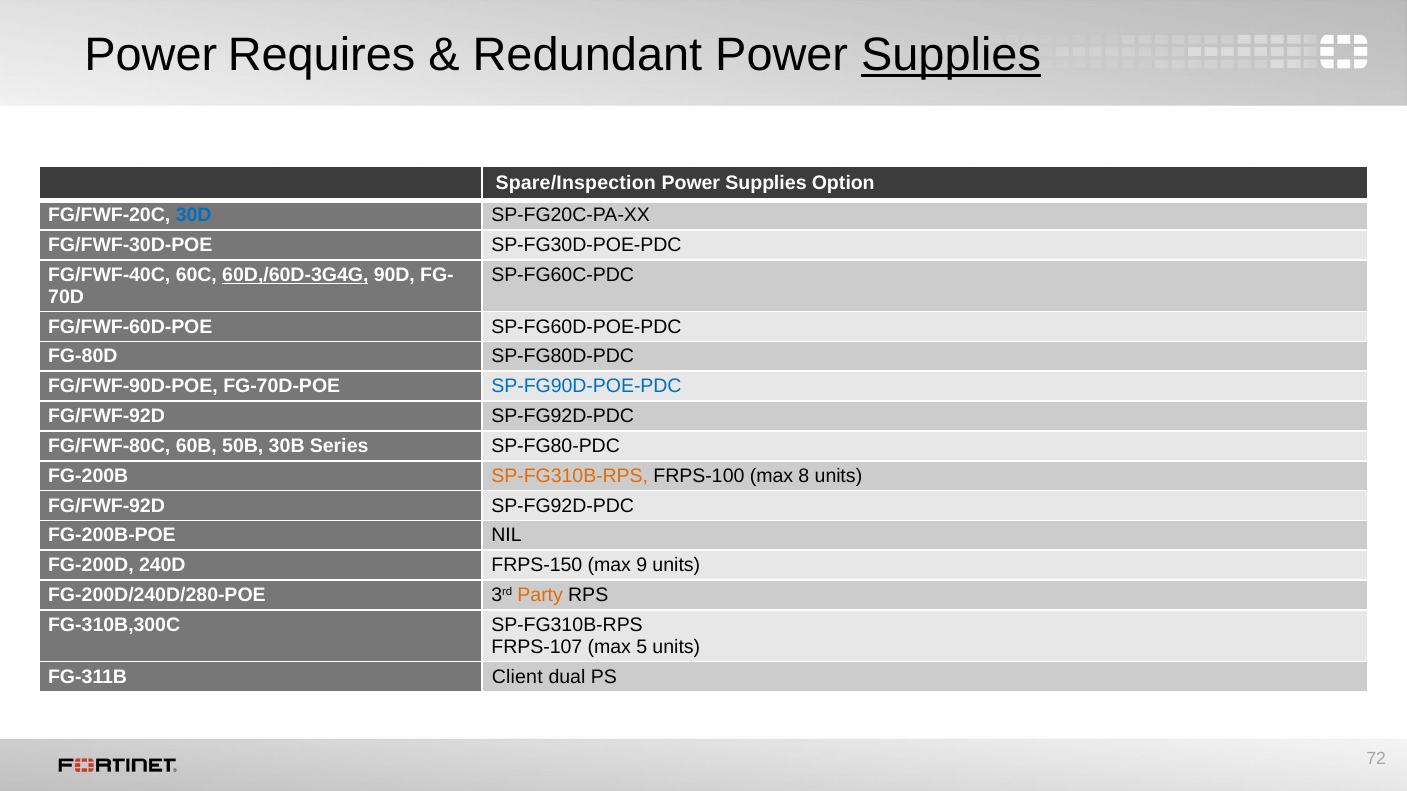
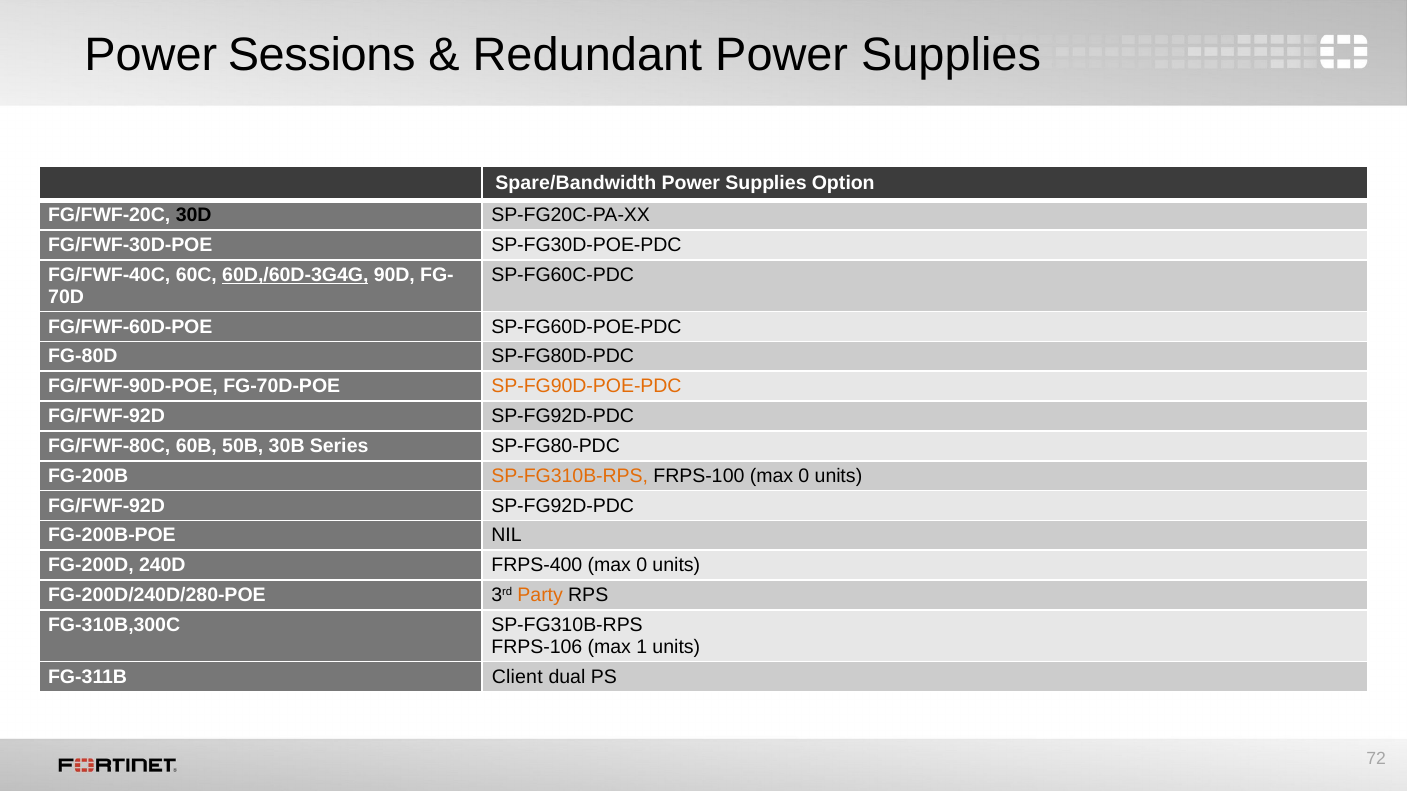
Requires: Requires -> Sessions (322, 55)
Supplies underline: present -> none (951, 55)
Spare/Inspection: Spare/Inspection -> Spare/Bandwidth (576, 183)
30D colour: blue -> black (194, 215)
SP-FG90D-POE-PDC colour: blue -> orange (587, 387)
FRPS-100 max 8: 8 -> 0 (804, 476)
FRPS-150: FRPS-150 -> FRPS-400 (537, 566)
9: 9 -> 0 (642, 566)
FRPS-107: FRPS-107 -> FRPS-106 (537, 647)
5: 5 -> 1 (642, 647)
